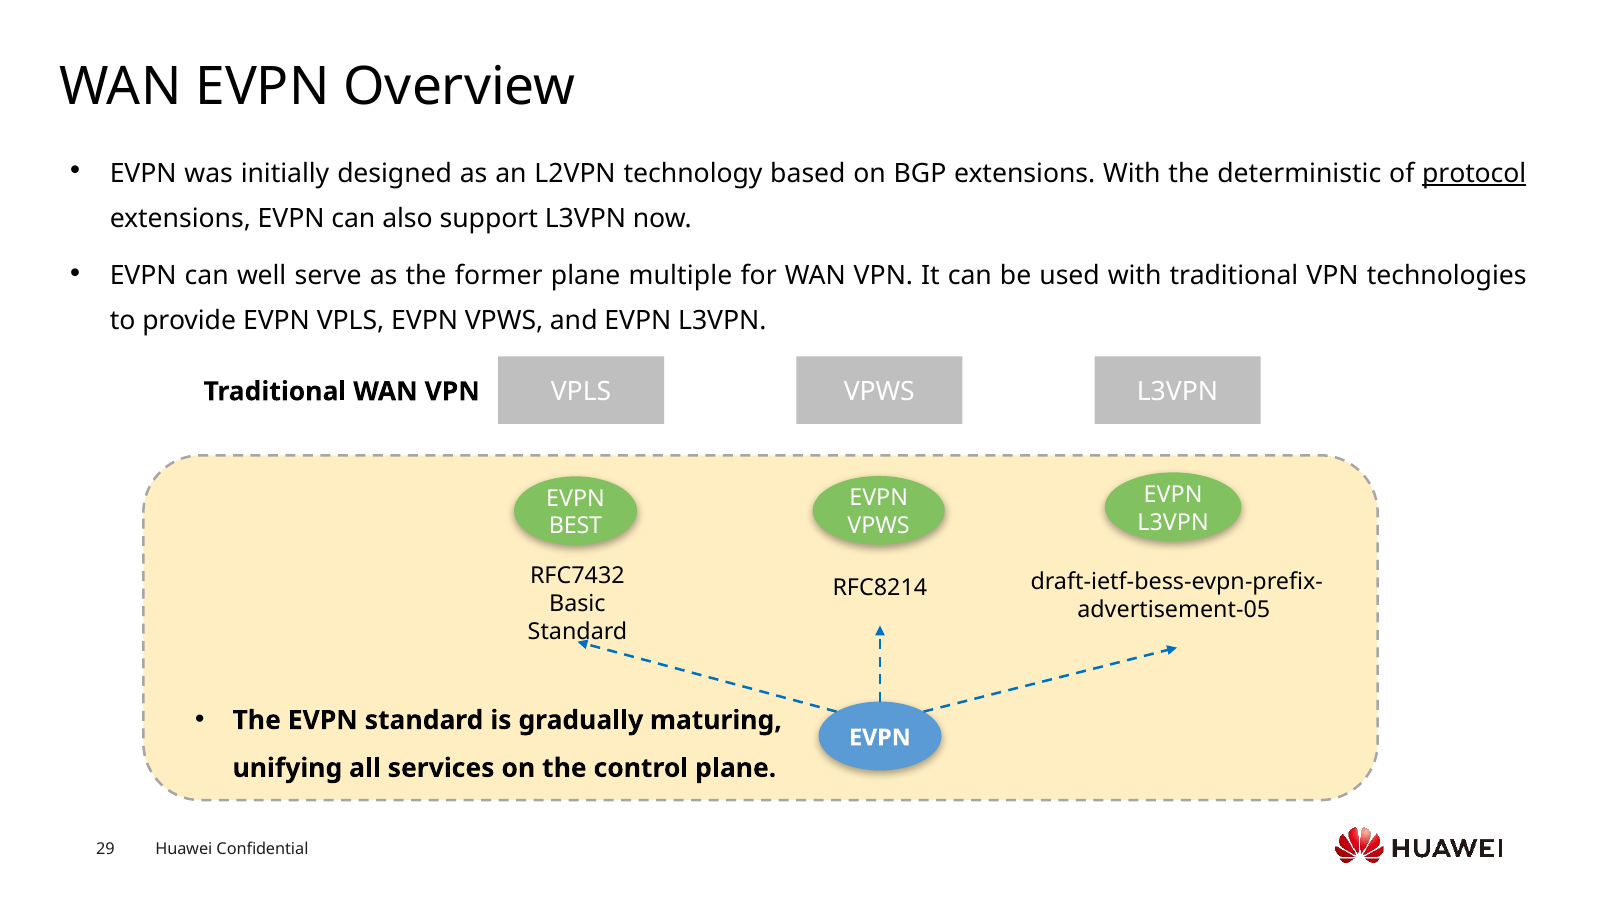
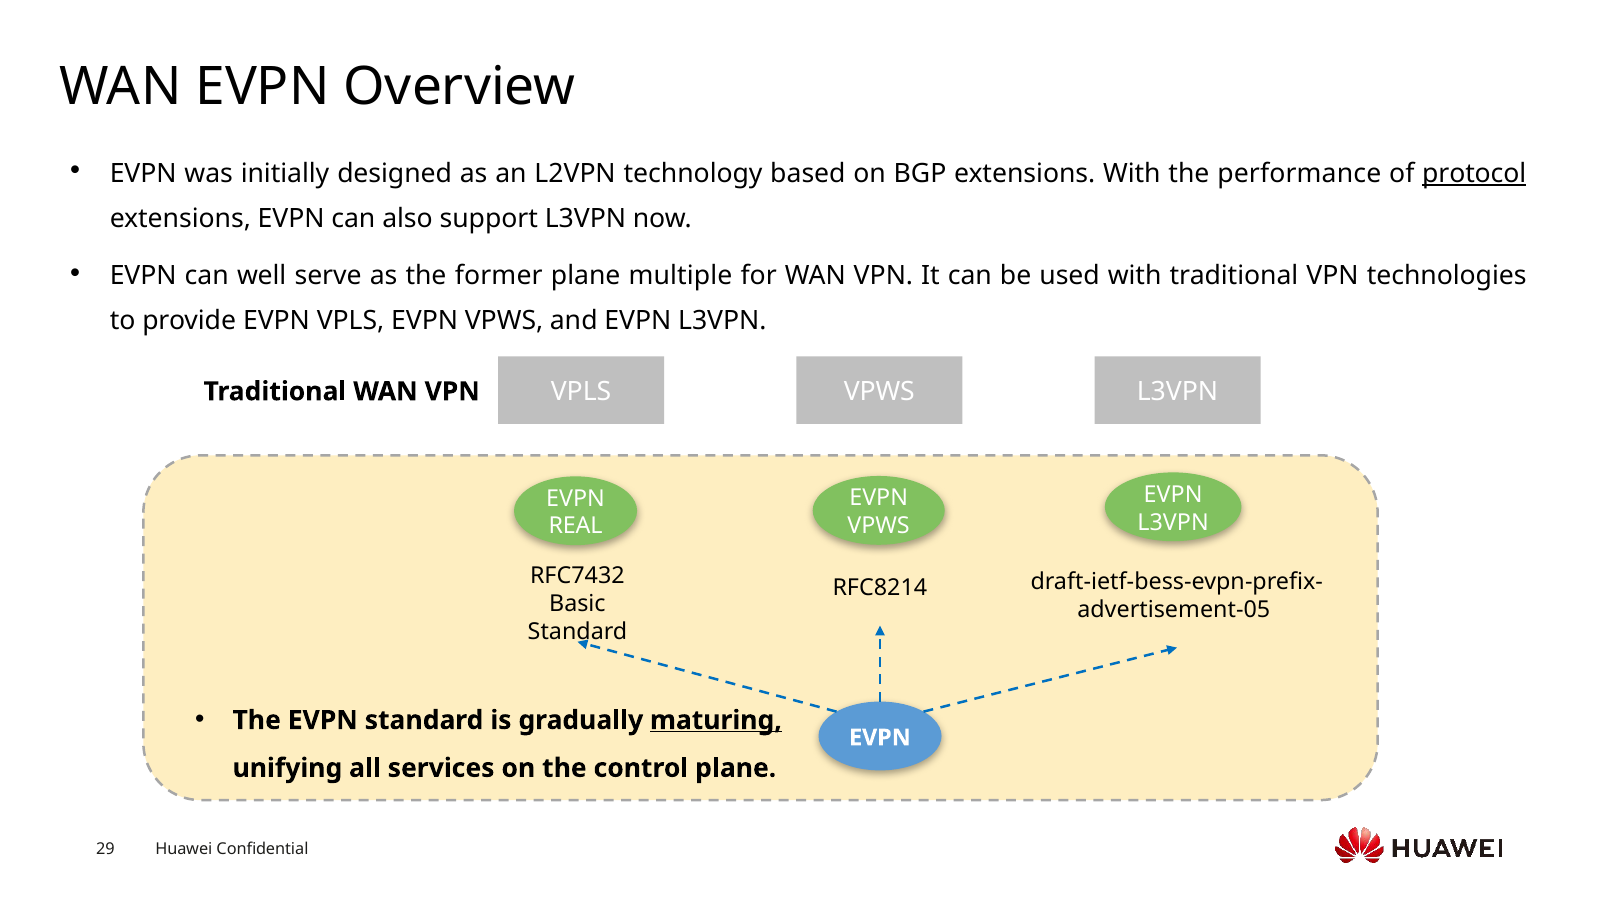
deterministic: deterministic -> performance (1299, 174)
BEST: BEST -> REAL (576, 526)
maturing underline: none -> present (716, 720)
